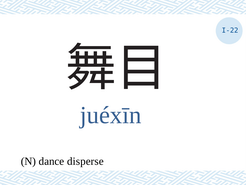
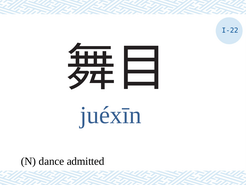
disperse: disperse -> admitted (86, 161)
